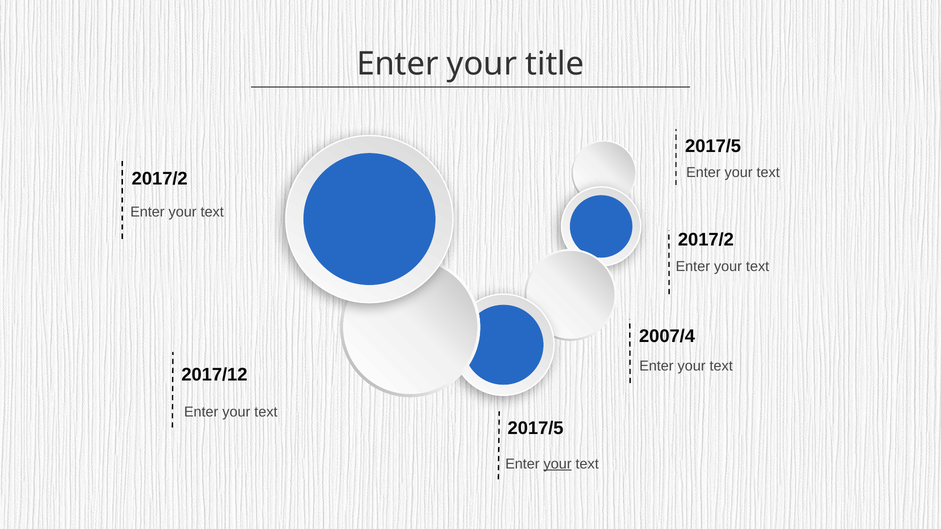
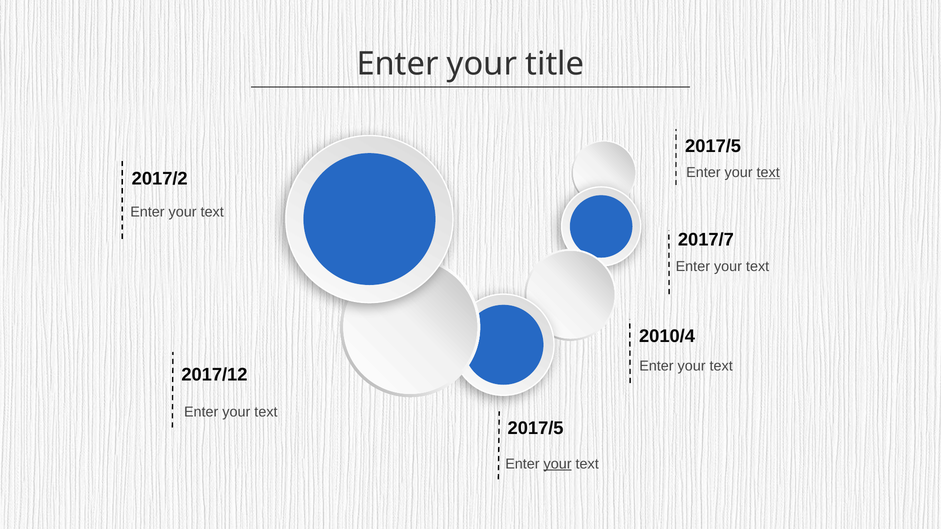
text underline: none -> present (768, 173)
2017/2: 2017/2 -> 2017/7 (706, 240)
2007/4: 2007/4 -> 2010/4 (667, 336)
